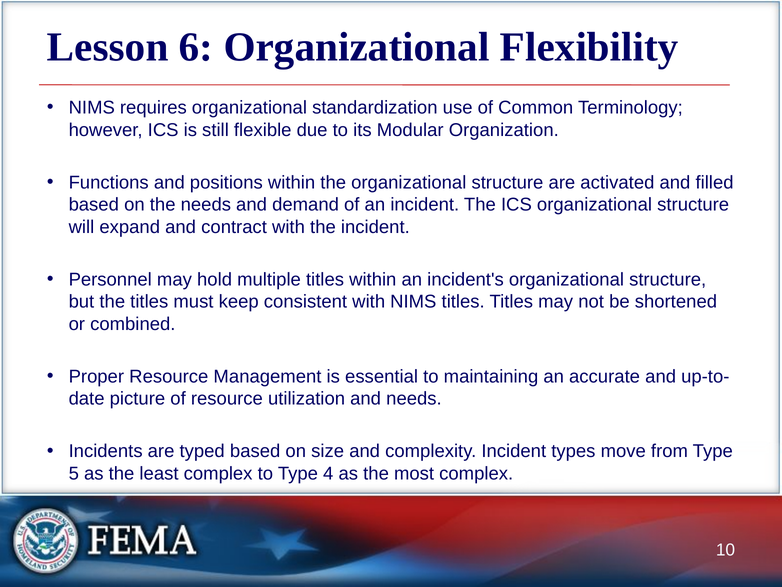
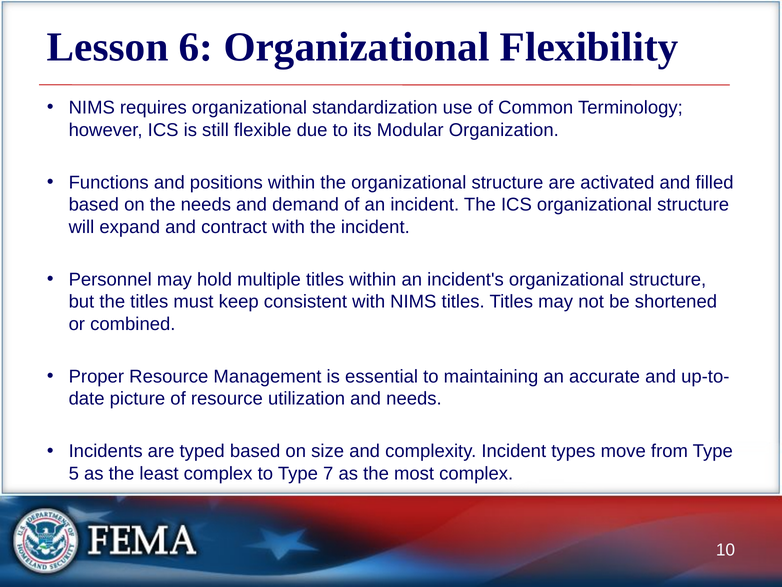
4: 4 -> 7 (328, 473)
